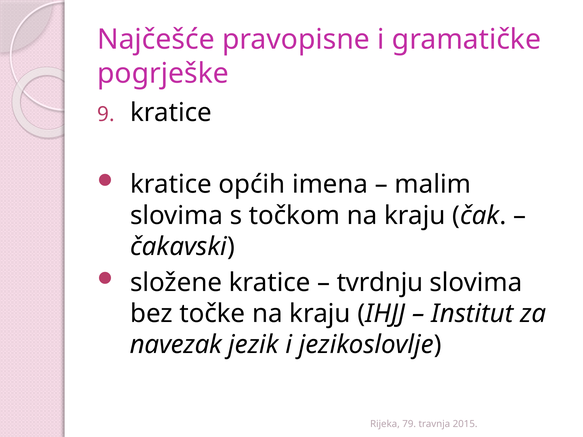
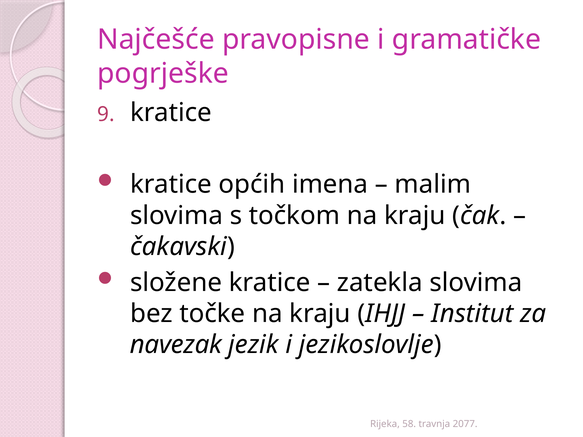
tvrdnju: tvrdnju -> zatekla (380, 283)
79: 79 -> 58 (409, 424)
2015: 2015 -> 2077 (465, 424)
